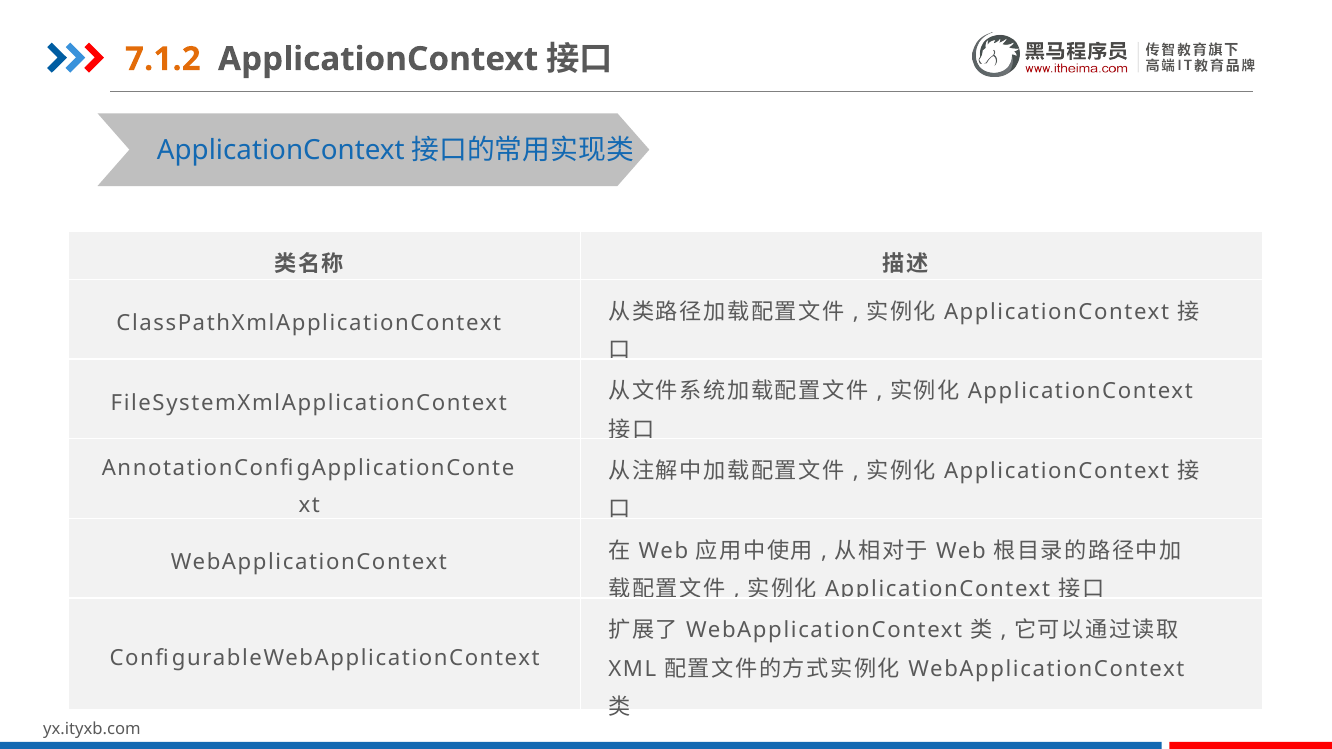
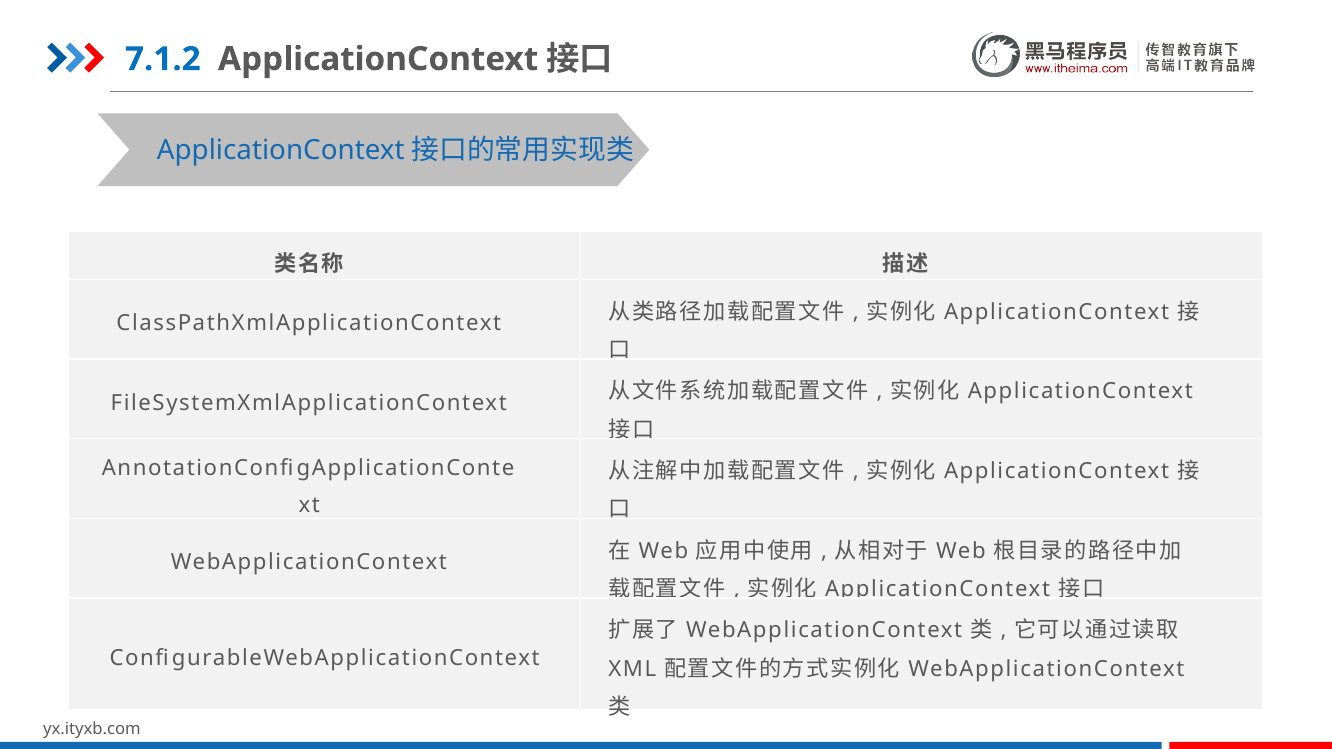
7.1.2 colour: orange -> blue (163, 59)
